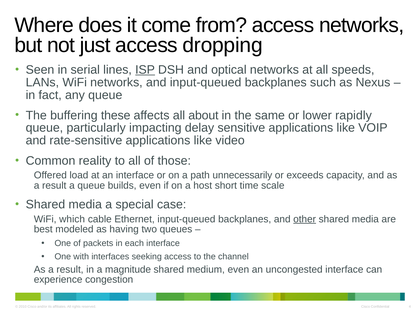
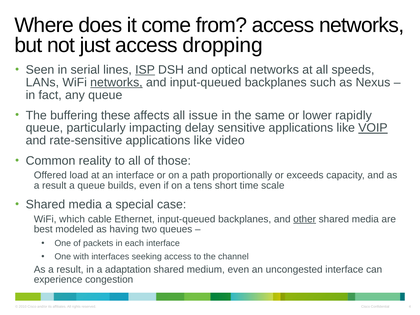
networks underline: none -> present (116, 82)
about: about -> issue (203, 115)
VOIP underline: none -> present (373, 128)
unnecessarily: unnecessarily -> proportionally (242, 175)
host: host -> tens (203, 186)
magnitude: magnitude -> adaptation (128, 269)
